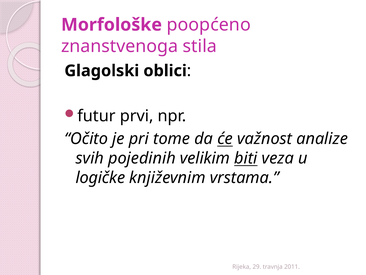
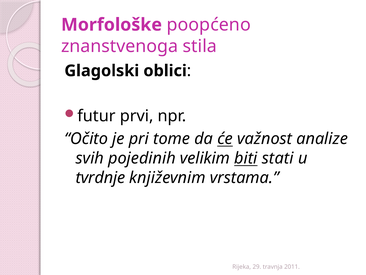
veza: veza -> stati (278, 158)
logičke: logičke -> tvrdnje (100, 177)
